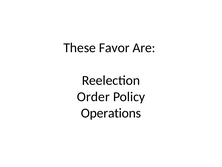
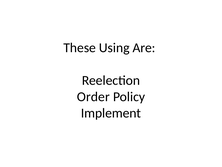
Favor: Favor -> Using (114, 48)
Operations: Operations -> Implement (111, 113)
